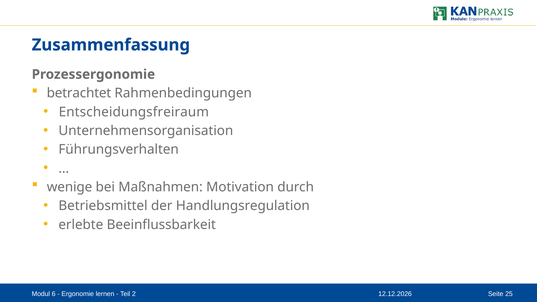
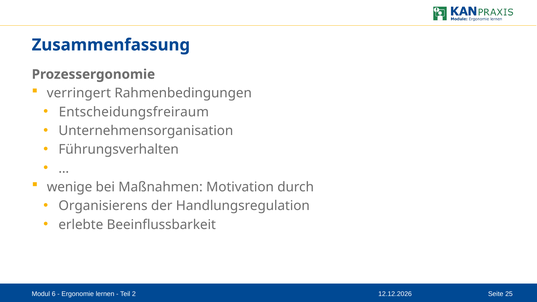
betrachtet: betrachtet -> verringert (79, 93)
Betriebsmittel: Betriebsmittel -> Organisierens (103, 206)
